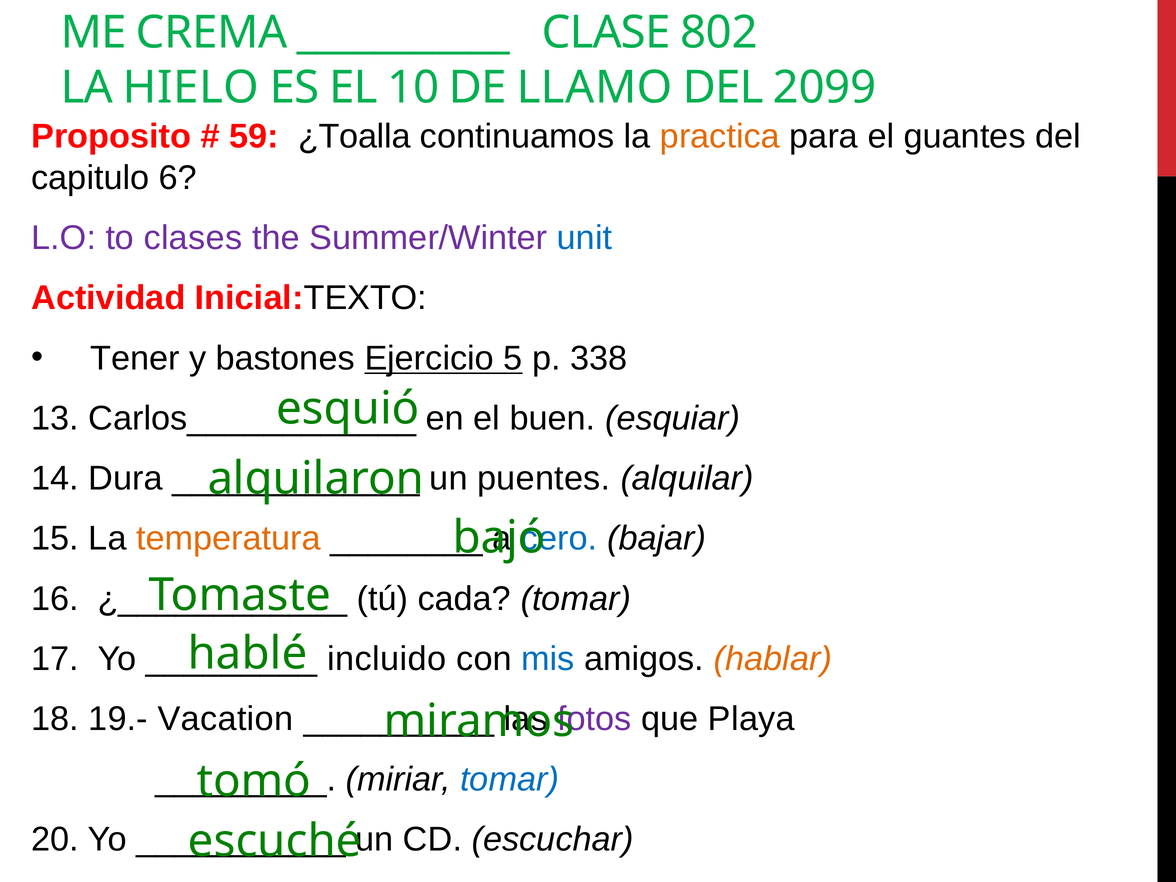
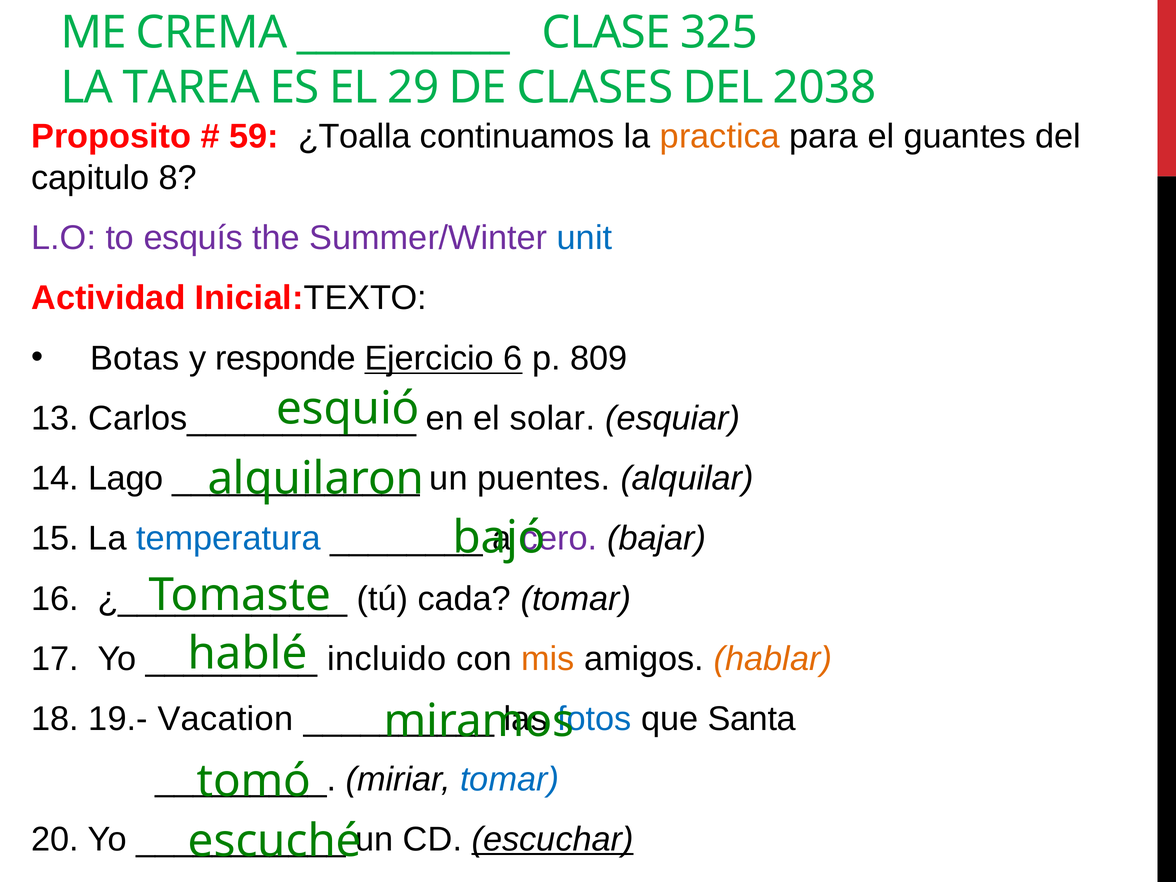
802: 802 -> 325 (719, 33)
HIELO: HIELO -> TAREA (191, 87)
10: 10 -> 29 (413, 87)
LLAMO: LLAMO -> CLASES (595, 87)
2099: 2099 -> 2038 (825, 87)
6: 6 -> 8 (178, 178)
clases: clases -> esquís (193, 238)
Tener: Tener -> Botas (135, 358)
bastones: bastones -> responde (285, 358)
5: 5 -> 6 (513, 358)
338: 338 -> 809 (599, 358)
buen: buen -> solar (552, 418)
Dura: Dura -> Lago (126, 479)
temperatura colour: orange -> blue (229, 539)
cero colour: blue -> purple (559, 539)
mis colour: blue -> orange (548, 659)
fotos colour: purple -> blue (594, 719)
Playa: Playa -> Santa (752, 719)
escuchar underline: none -> present (553, 839)
